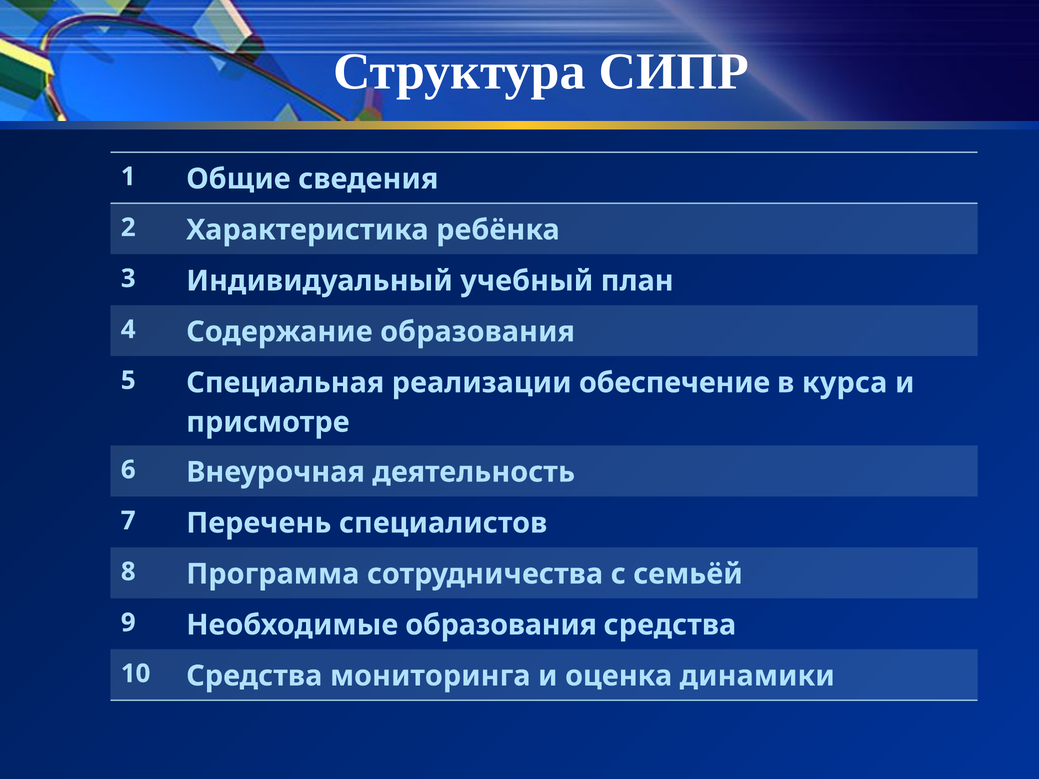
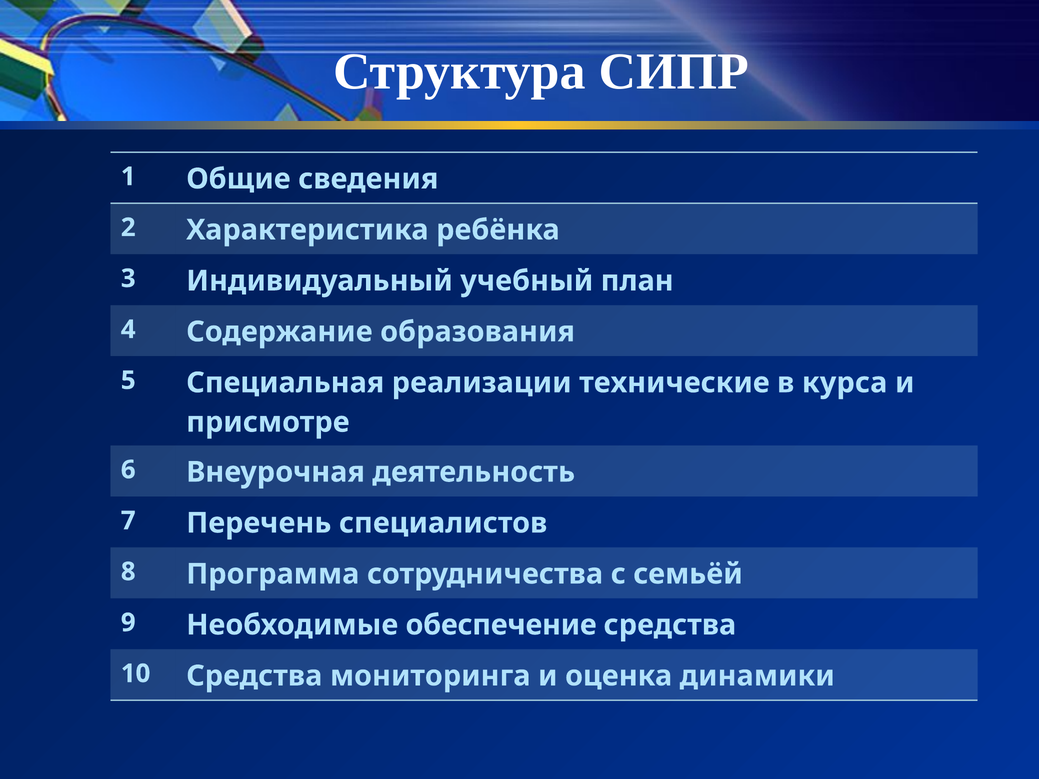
обеспечение: обеспечение -> технические (674, 383)
Необходимые образования: образования -> обеспечение (501, 625)
